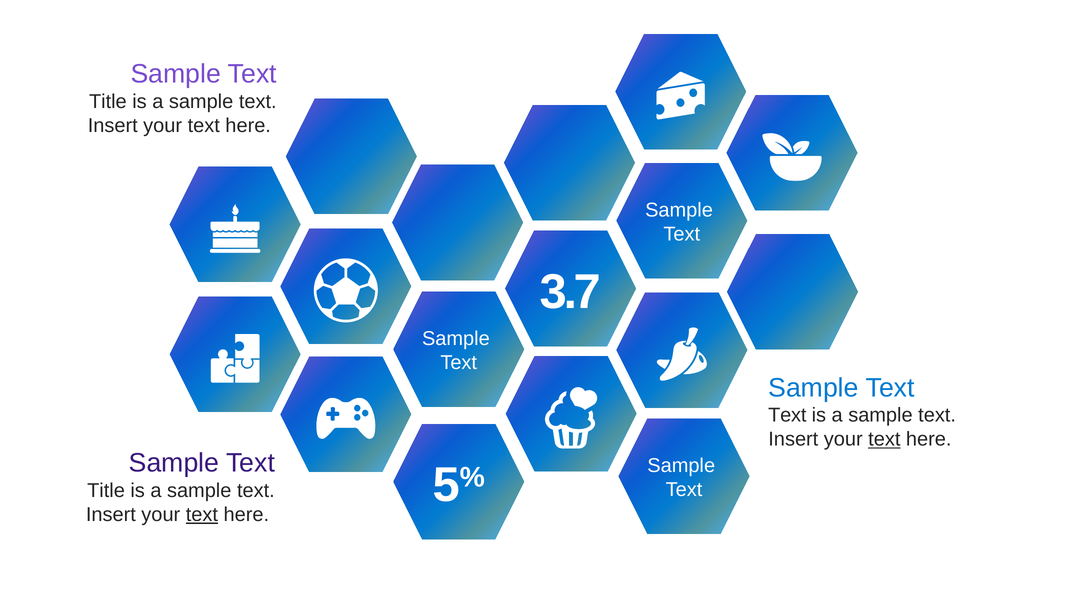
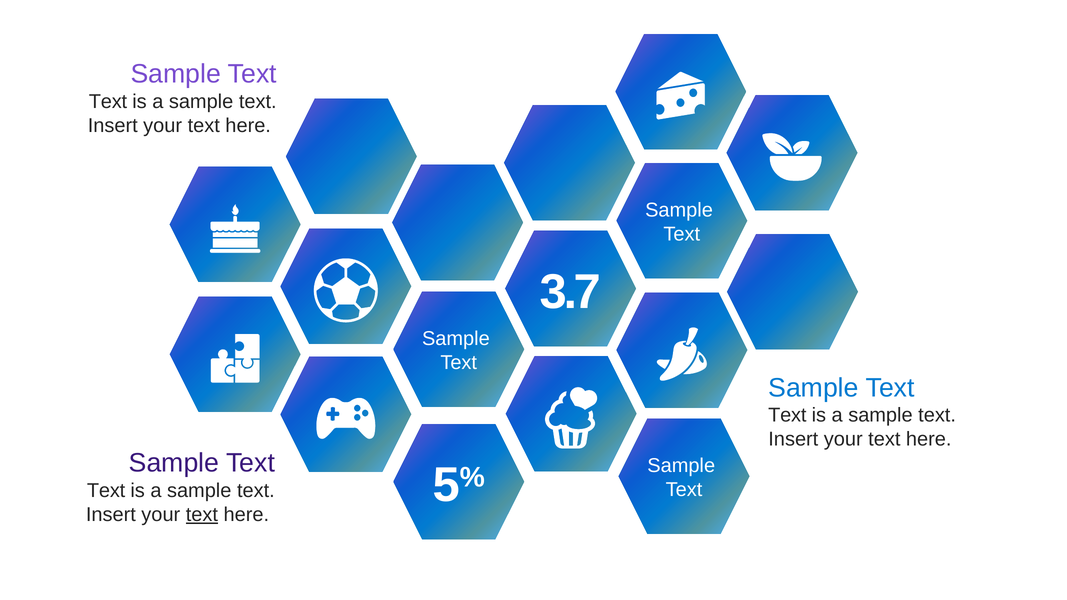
Title: Title -> Text (108, 101)
text underline: present -> none (884, 439)
Title: Title -> Text (106, 491)
